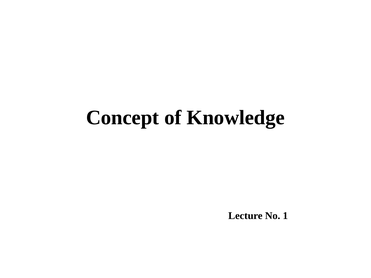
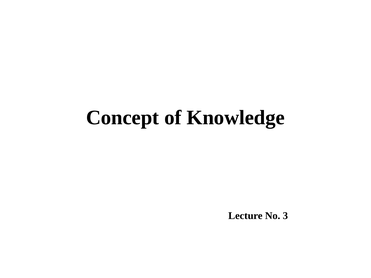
1: 1 -> 3 (285, 216)
